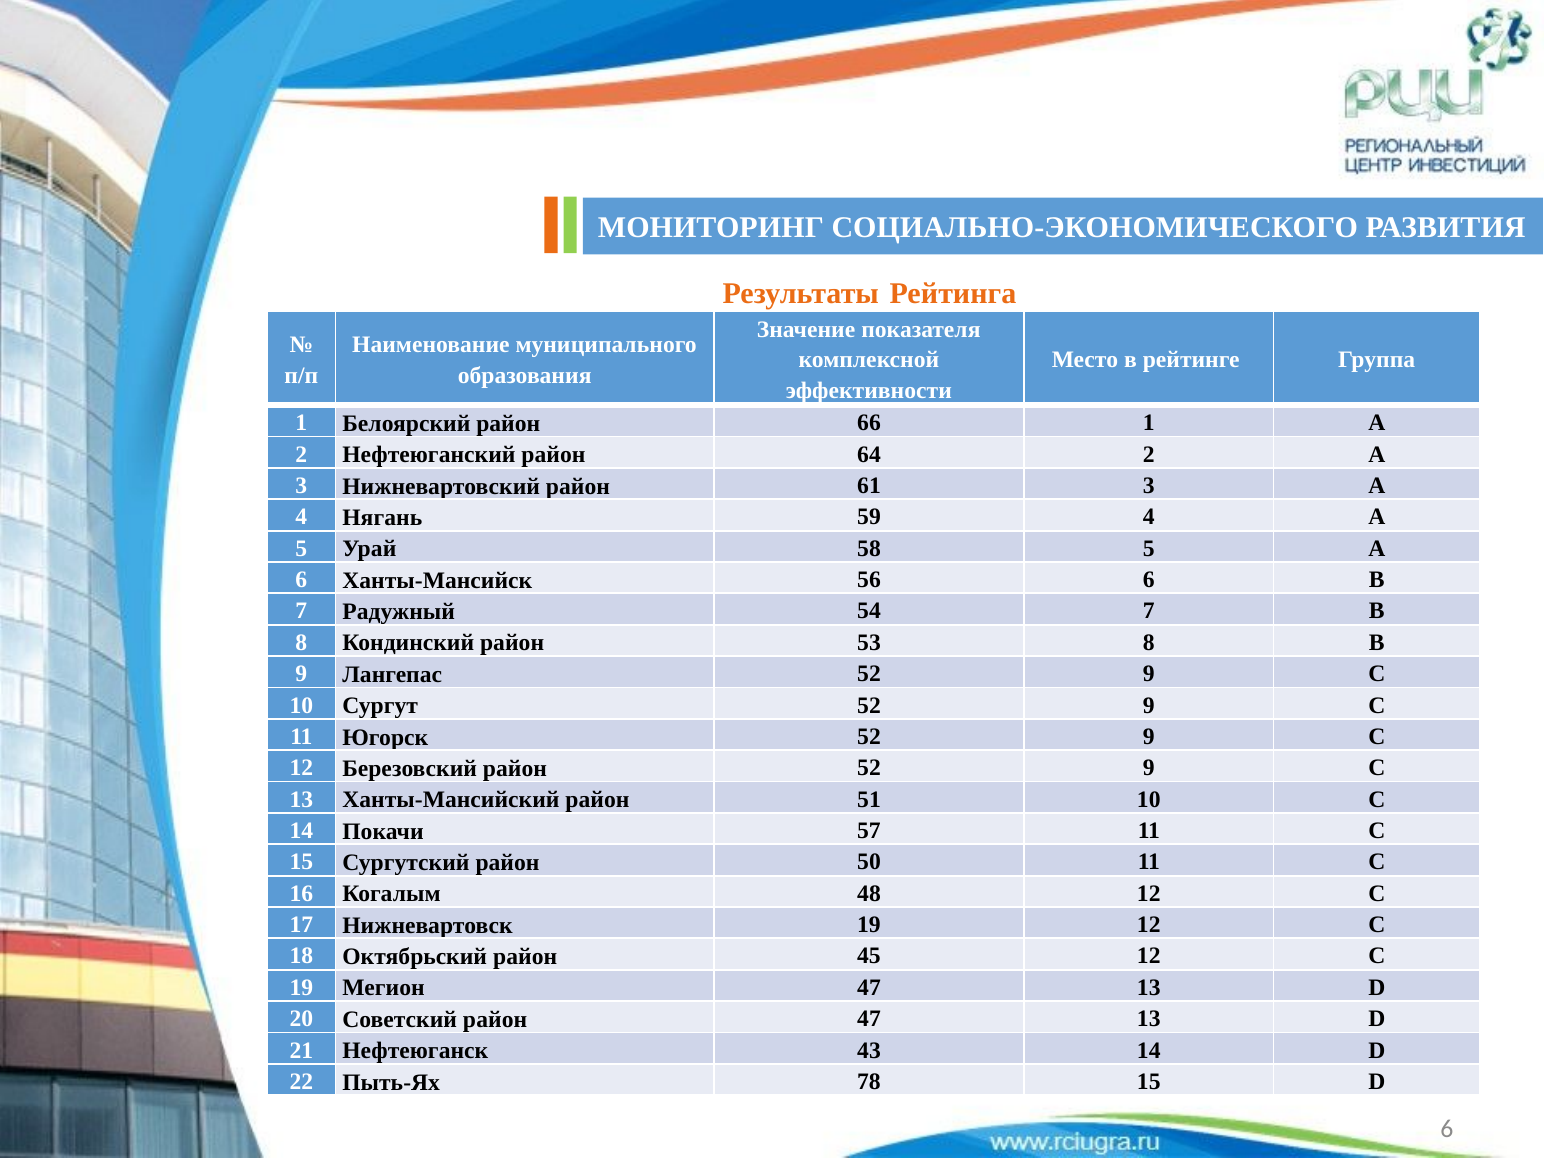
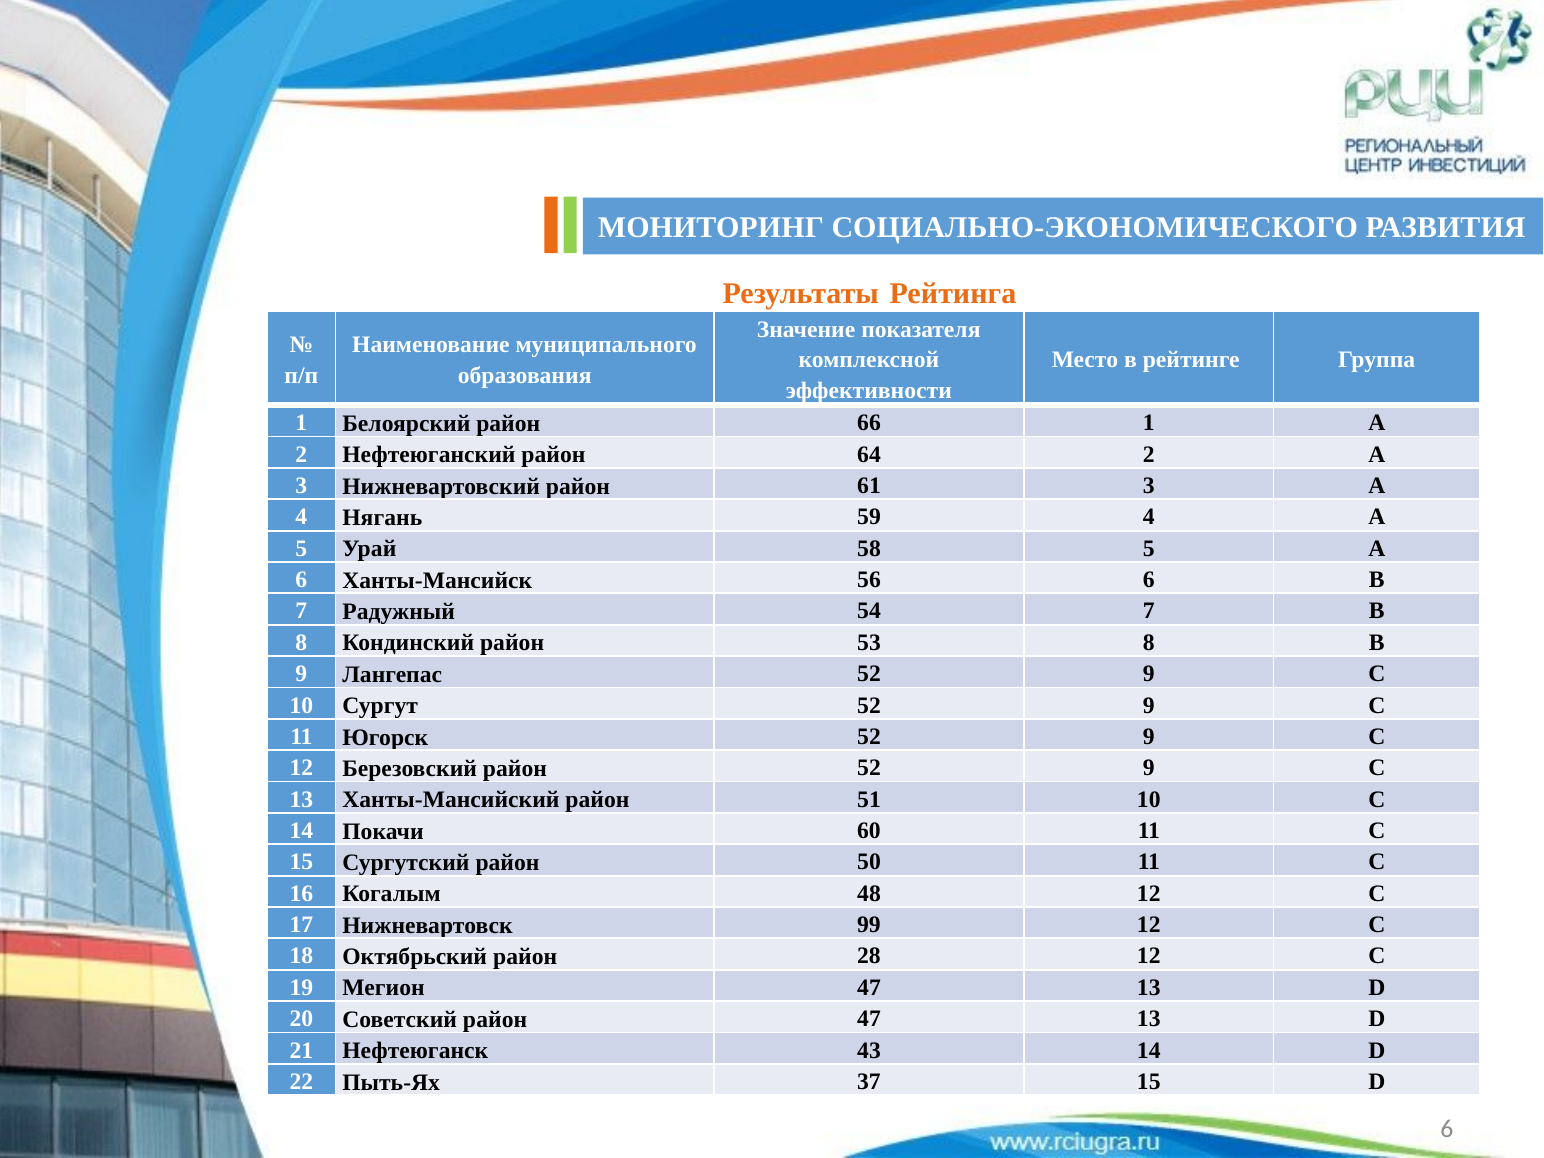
57: 57 -> 60 (869, 831)
Нижневартовск 19: 19 -> 99 (869, 925)
45: 45 -> 28 (869, 956)
78: 78 -> 37 (869, 1082)
